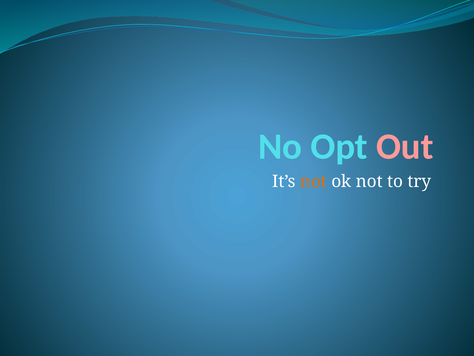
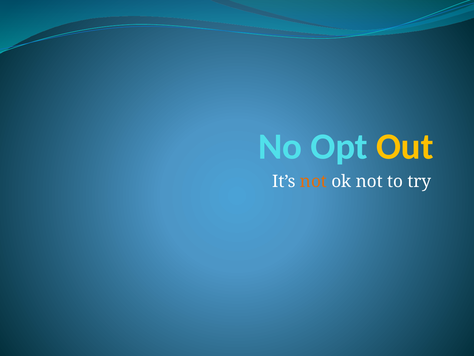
Out colour: pink -> yellow (405, 146)
